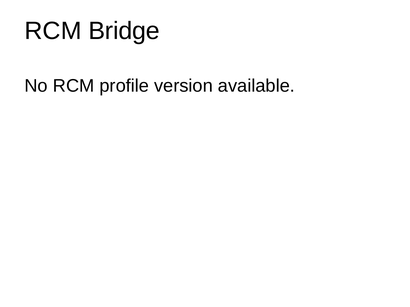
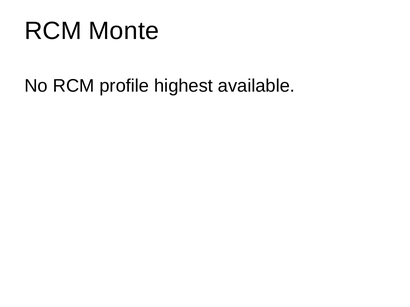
Bridge: Bridge -> Monte (124, 31)
version: version -> highest (184, 86)
